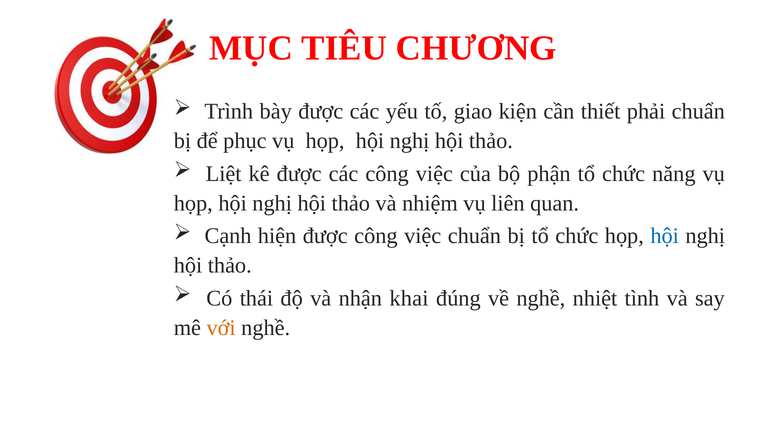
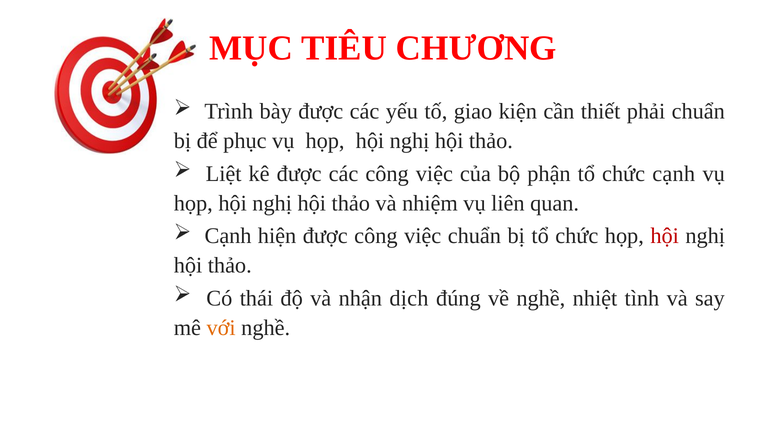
chức năng: năng -> cạnh (674, 174)
hội colour: blue -> red (665, 236)
khai: khai -> dịch (409, 298)
